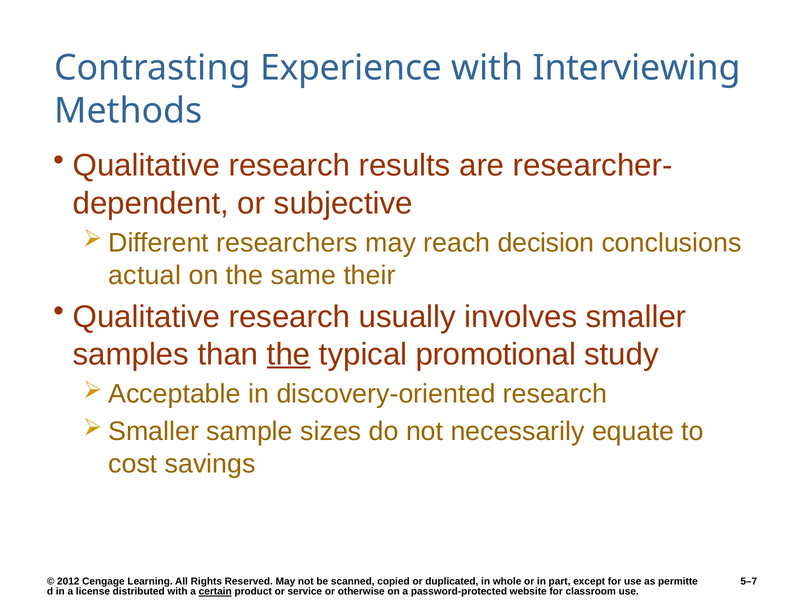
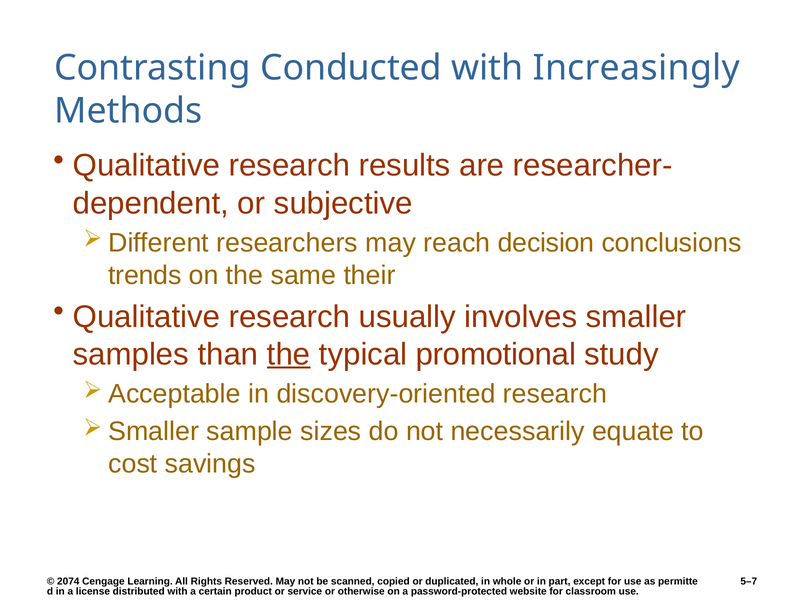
Experience: Experience -> Conducted (351, 68)
Interviewing: Interviewing -> Increasingly (636, 68)
actual: actual -> trends (145, 275)
2012: 2012 -> 2074 (68, 582)
certain underline: present -> none (215, 592)
